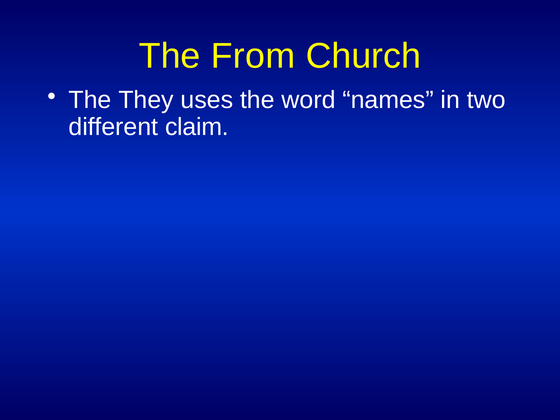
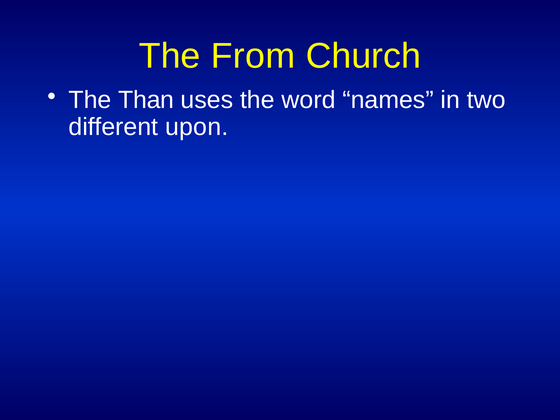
They: They -> Than (146, 100)
claim: claim -> upon (197, 127)
